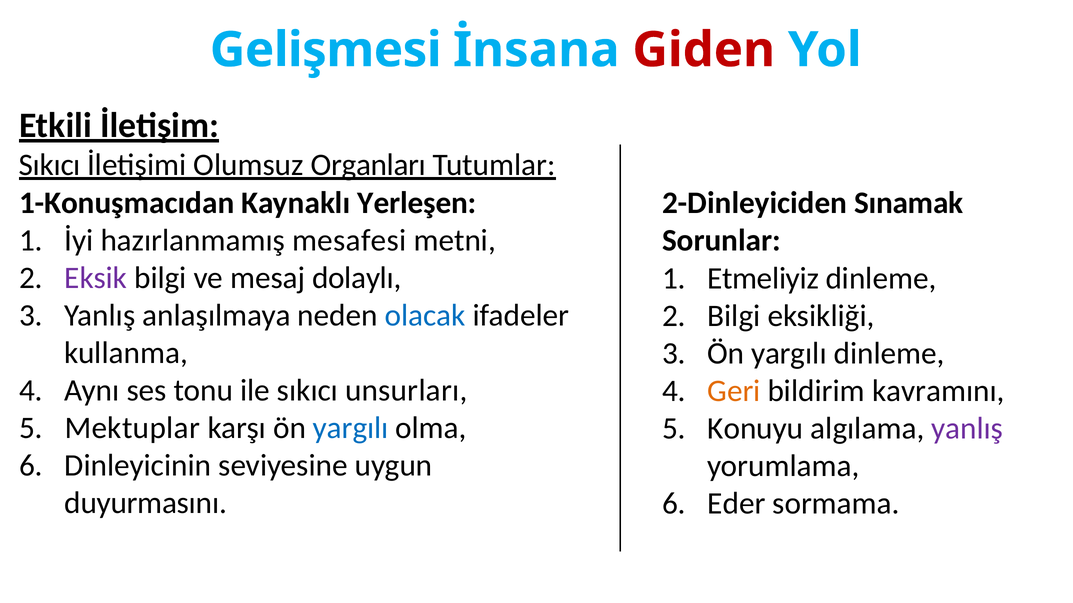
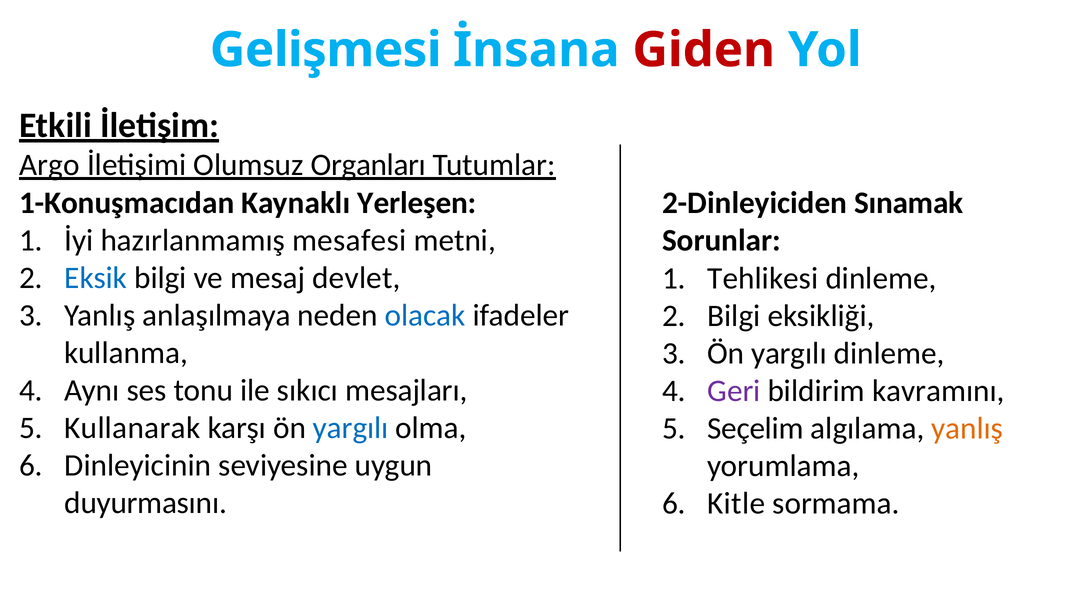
Sıkıcı: Sıkıcı -> Argo (49, 165)
Eksik colour: purple -> blue (96, 278)
dolaylı: dolaylı -> devlet (357, 278)
Etmeliyiz: Etmeliyiz -> Tehlikesi (763, 278)
unsurları: unsurları -> mesajları (406, 391)
Geri colour: orange -> purple (734, 391)
Mektuplar: Mektuplar -> Kullanarak (132, 428)
Konuyu: Konuyu -> Seçelim (756, 429)
yanlış colour: purple -> orange (967, 429)
Eder: Eder -> Kitle (736, 504)
